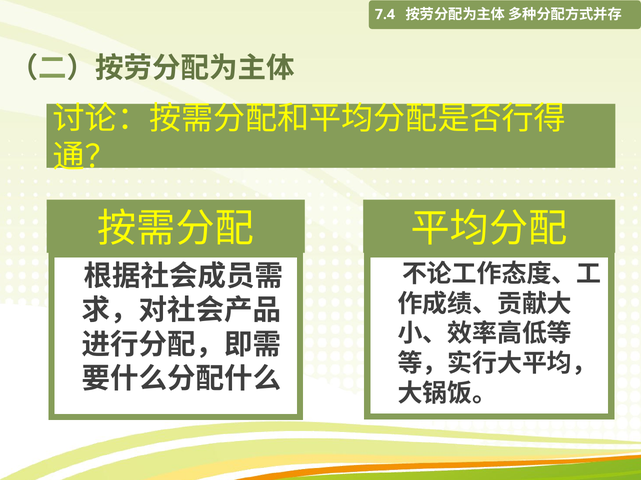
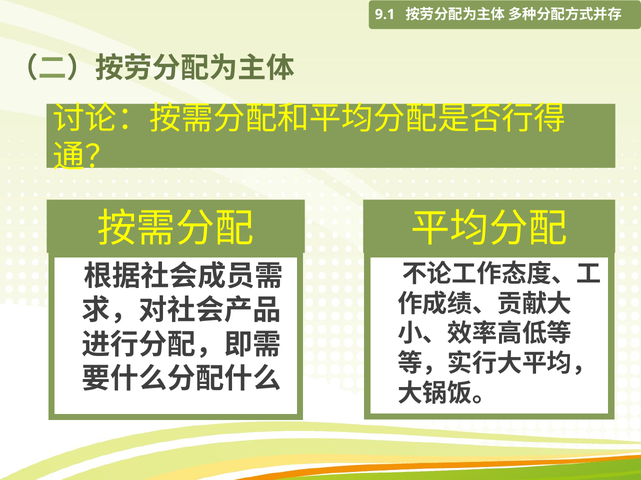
7.4: 7.4 -> 9.1 (385, 14)
